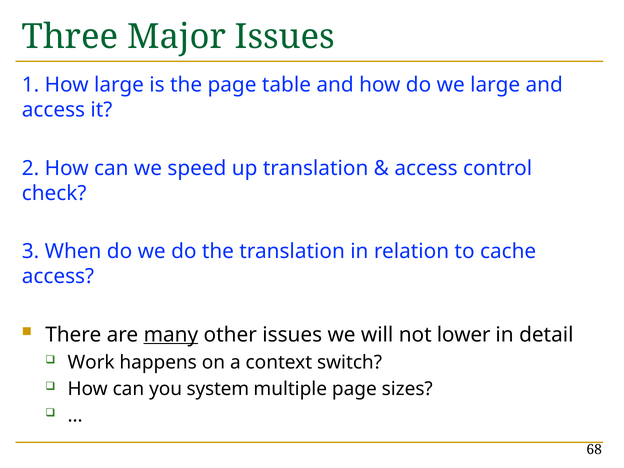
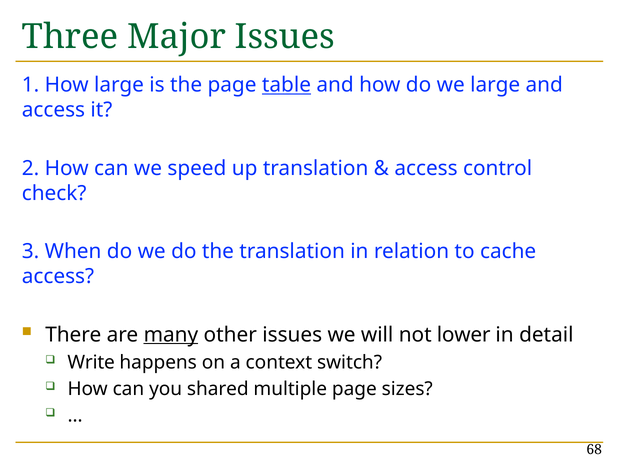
table underline: none -> present (286, 85)
Work: Work -> Write (91, 362)
system: system -> shared (218, 389)
